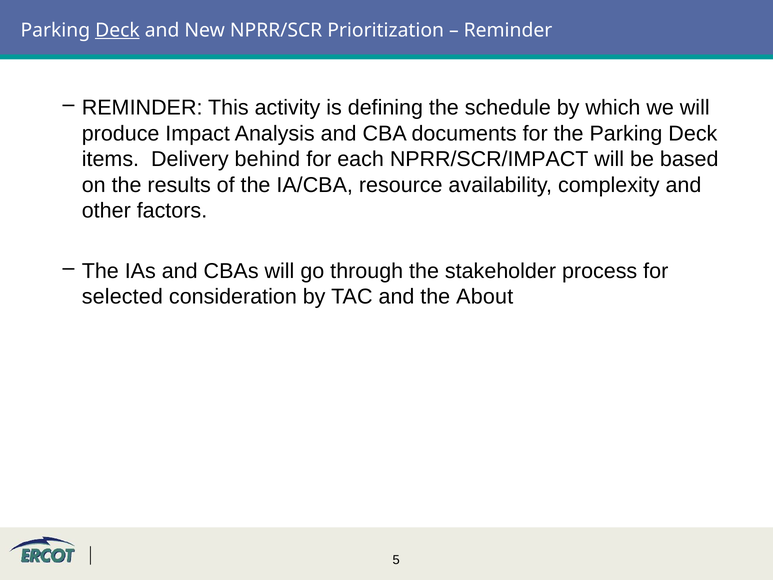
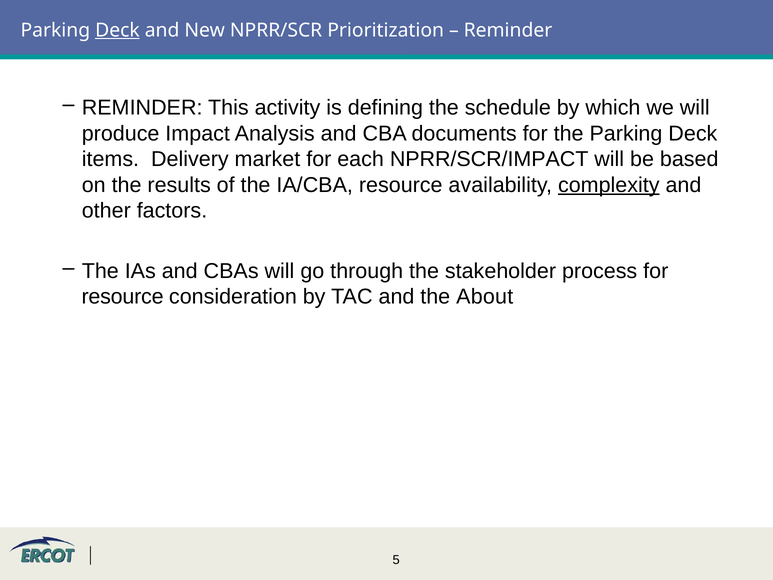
behind: behind -> market (267, 159)
complexity underline: none -> present (609, 185)
selected: selected -> resource (123, 297)
